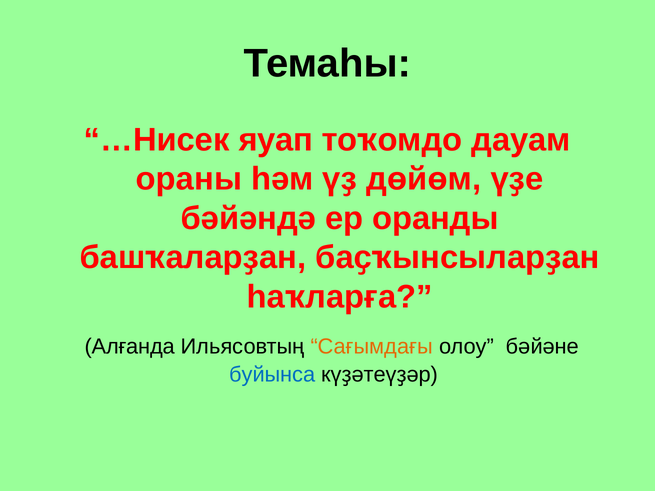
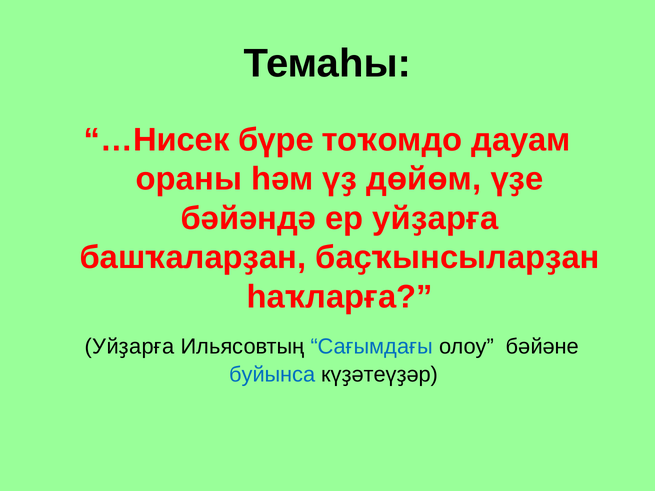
яуап: яуап -> бүре (276, 140)
ер оранды: оранды -> уйҙарға (435, 218)
Алғанда: Алғанда -> Уйҙарға (130, 346)
Сағымдағы colour: orange -> blue (372, 346)
